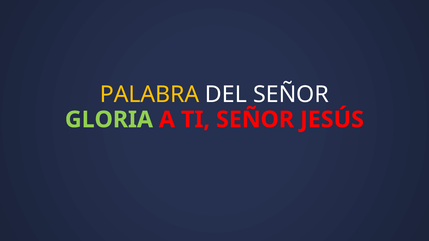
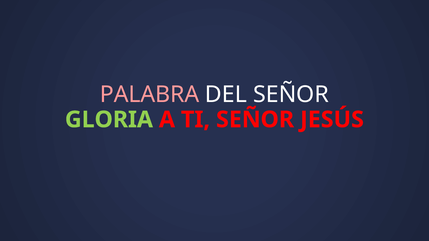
PALABRA colour: yellow -> pink (150, 95)
